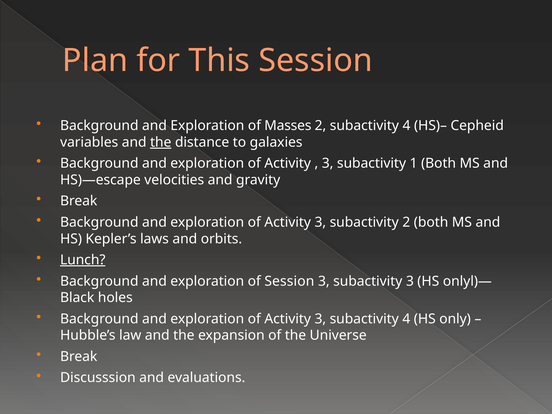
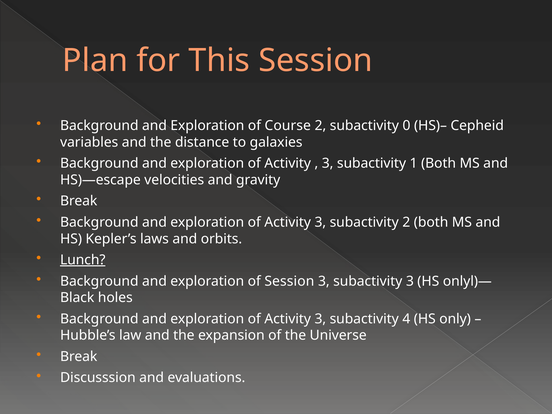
Masses: Masses -> Course (288, 126)
2 subactivity 4: 4 -> 0 (406, 126)
the underline: present -> none (161, 142)
